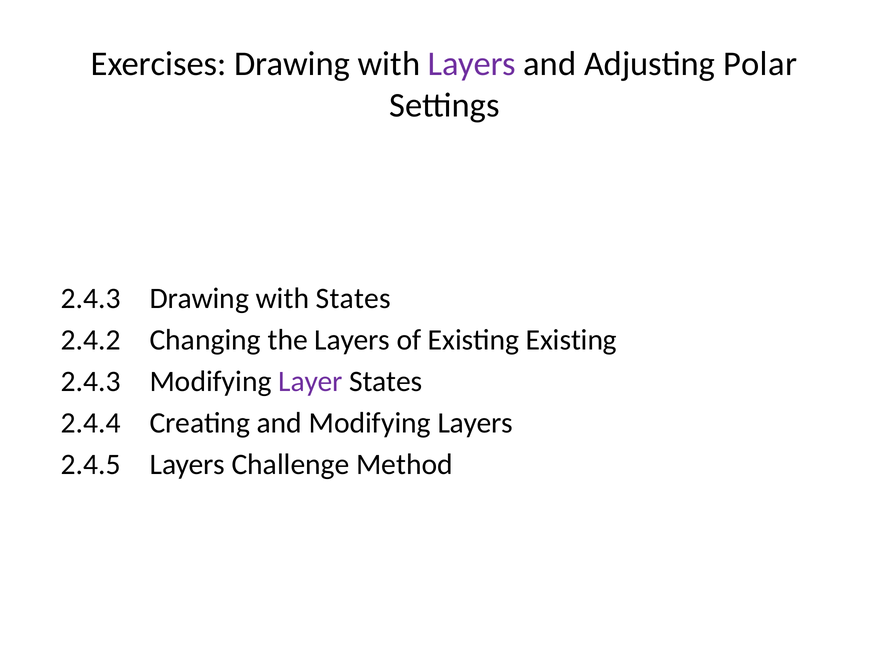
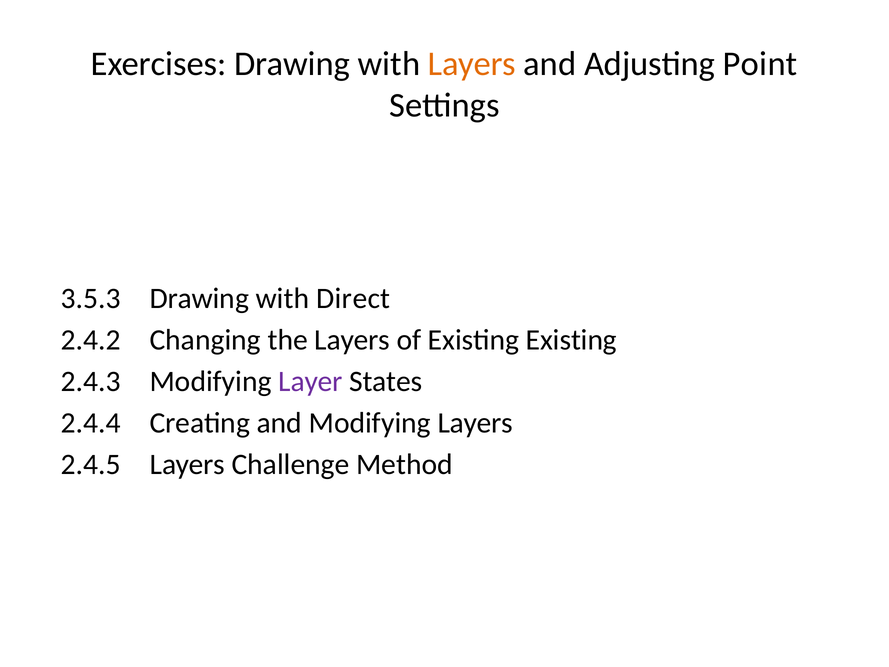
Layers colour: purple -> orange (472, 64)
Polar: Polar -> Point (760, 64)
2.4.3: 2.4.3 -> 3.5.3 (91, 298)
with States: States -> Direct (353, 298)
